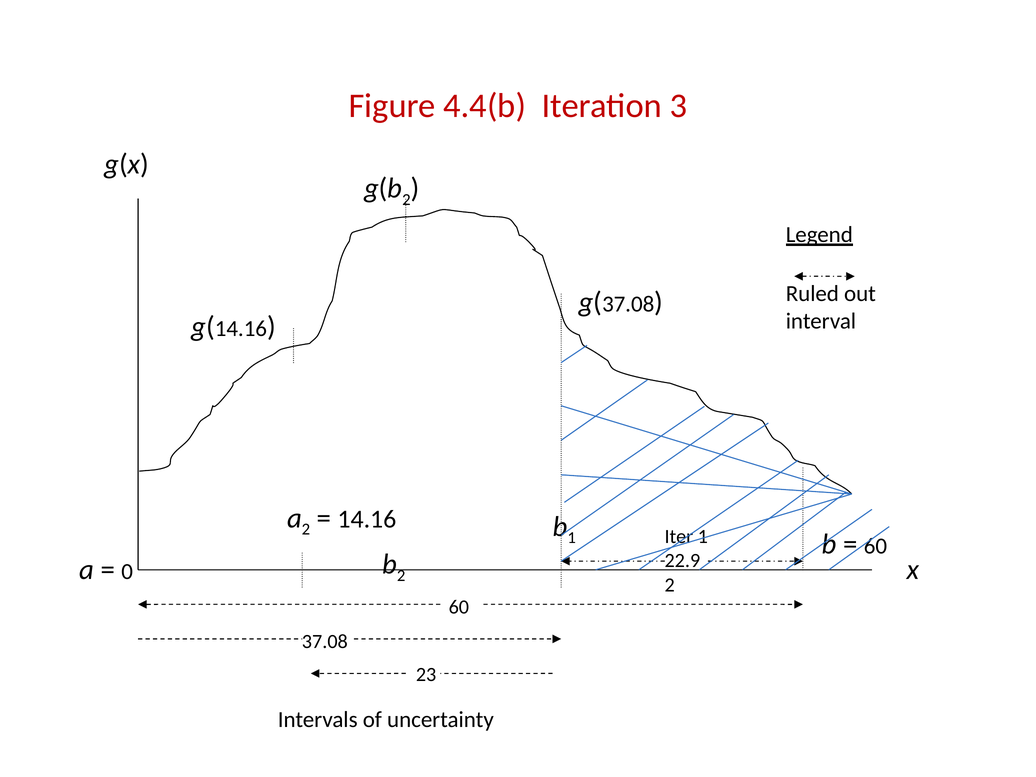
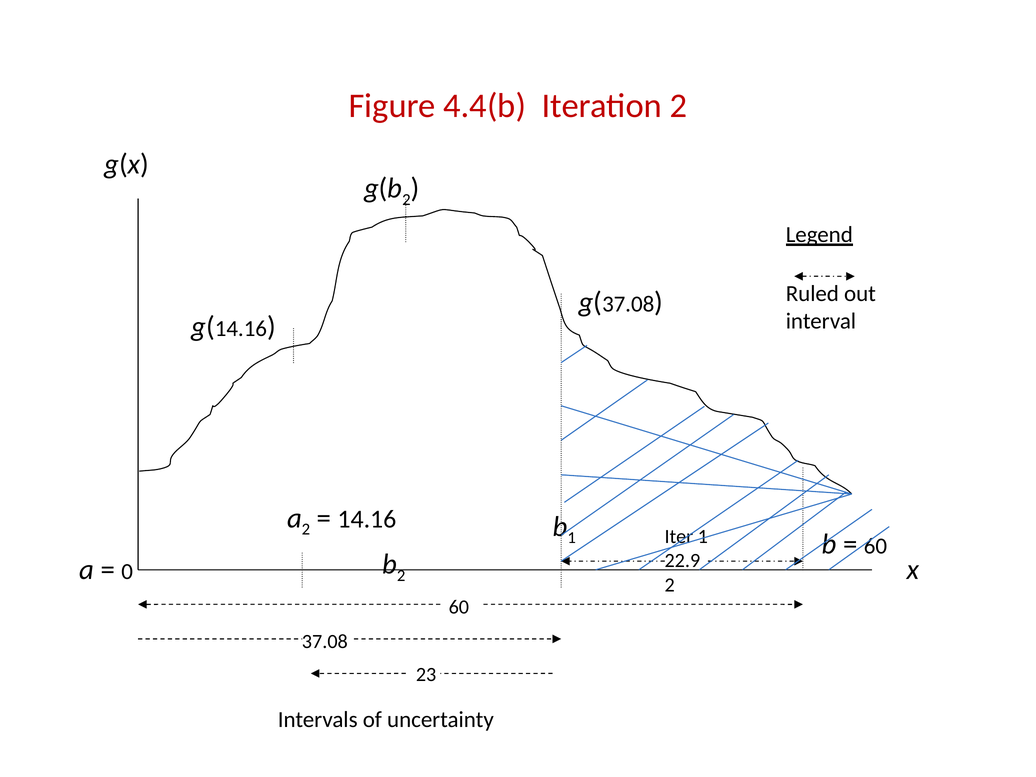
Iteration 3: 3 -> 2 (678, 106)
